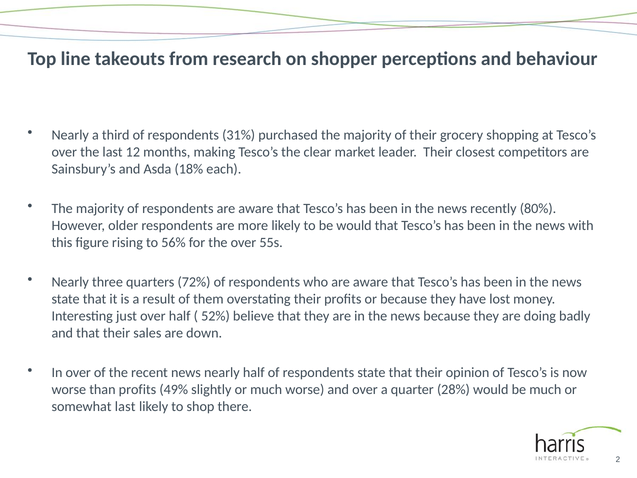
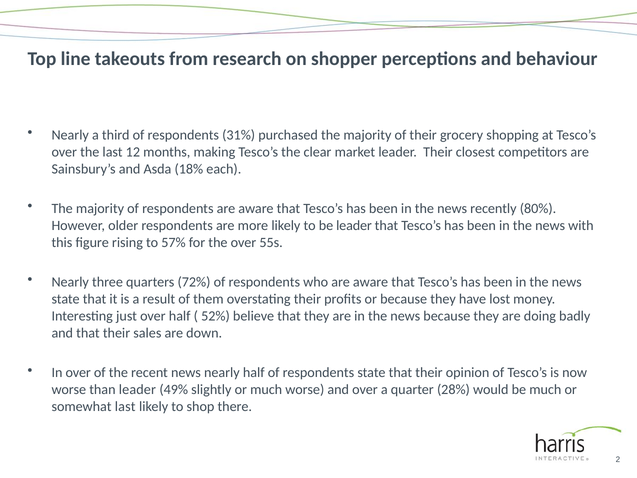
be would: would -> leader (354, 225)
56%: 56% -> 57% (174, 242)
than profits: profits -> leader (137, 390)
